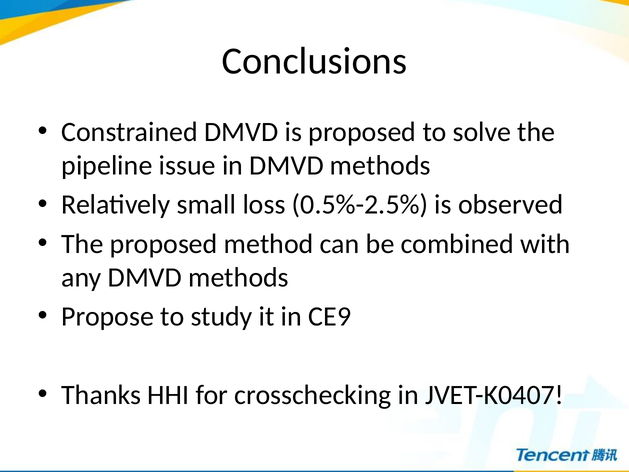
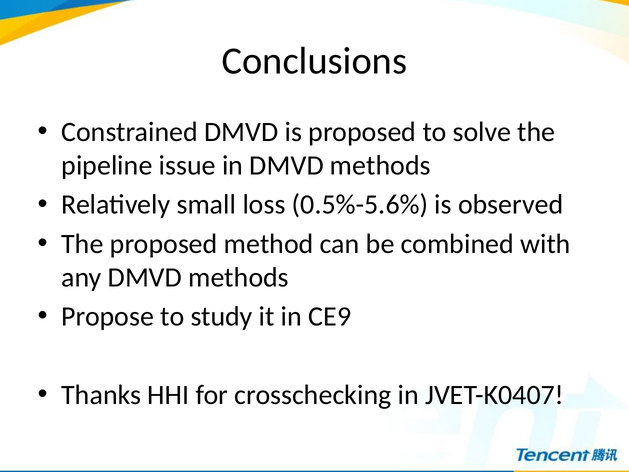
0.5%-2.5%: 0.5%-2.5% -> 0.5%-5.6% (360, 205)
